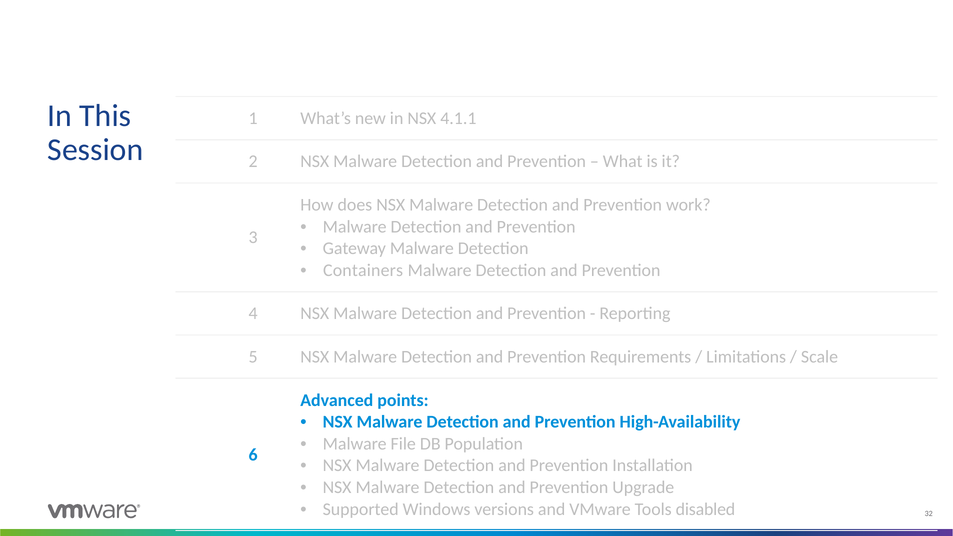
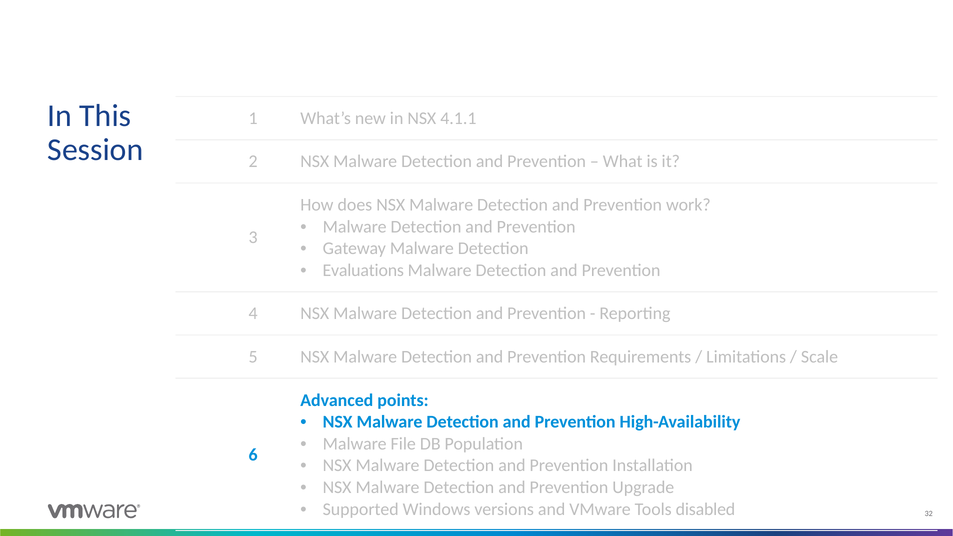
Containers: Containers -> Evaluations (363, 270)
